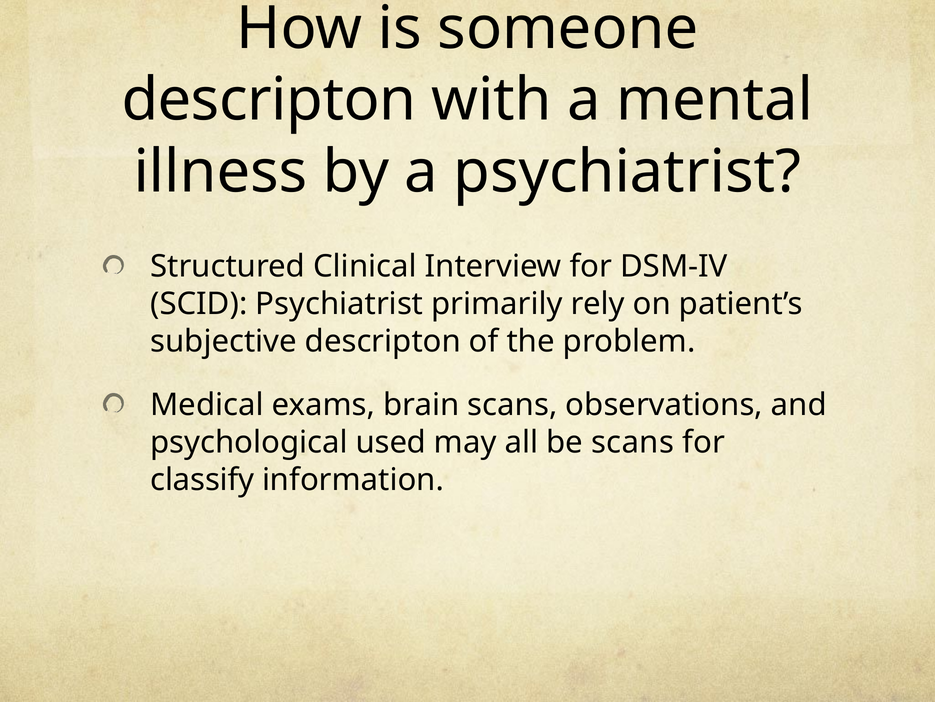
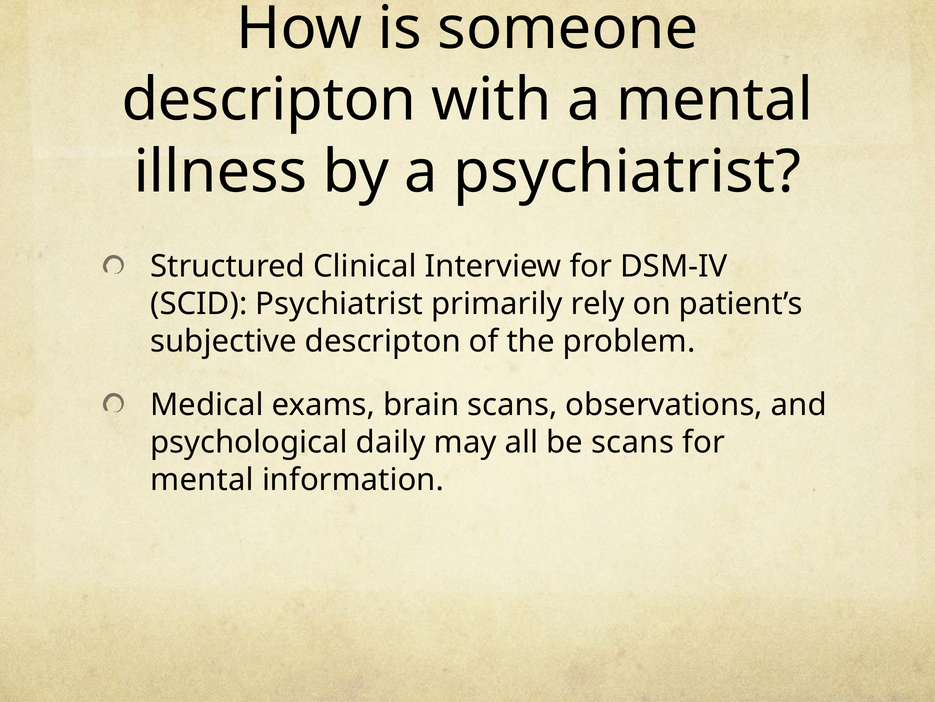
used: used -> daily (391, 442)
classify: classify -> mental (202, 479)
